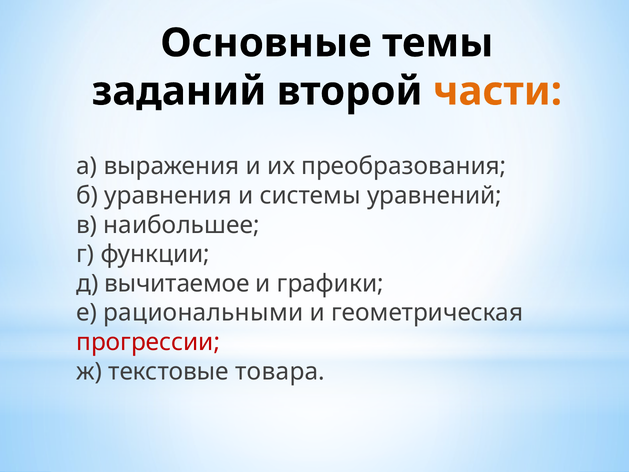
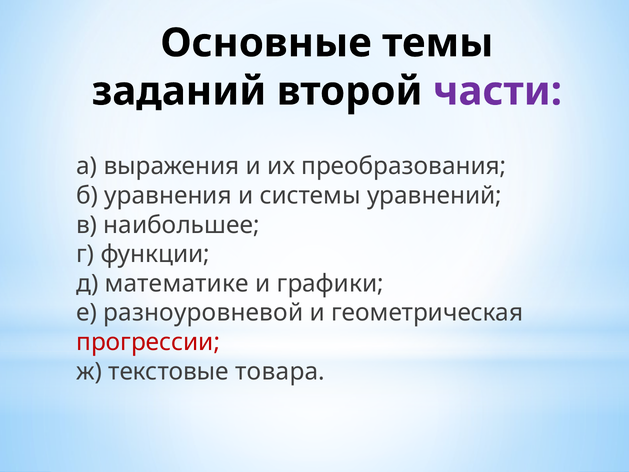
части colour: orange -> purple (497, 91)
вычитаемое: вычитаемое -> математике (177, 283)
рациональными: рациональными -> разноуровневой (203, 313)
